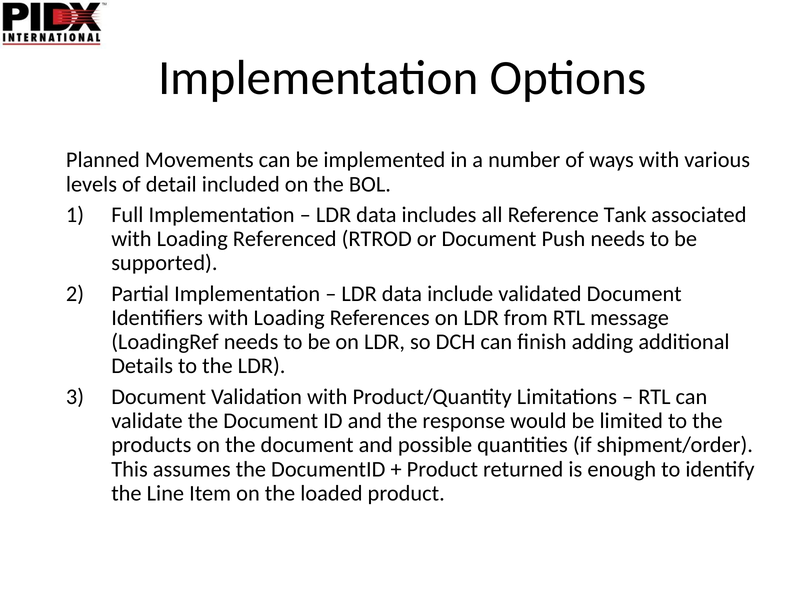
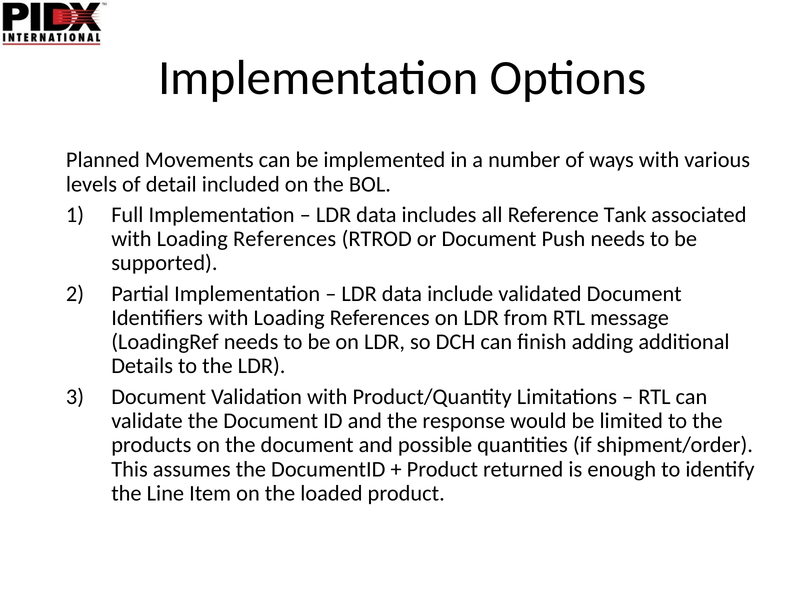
Referenced: Referenced -> References (285, 239)
